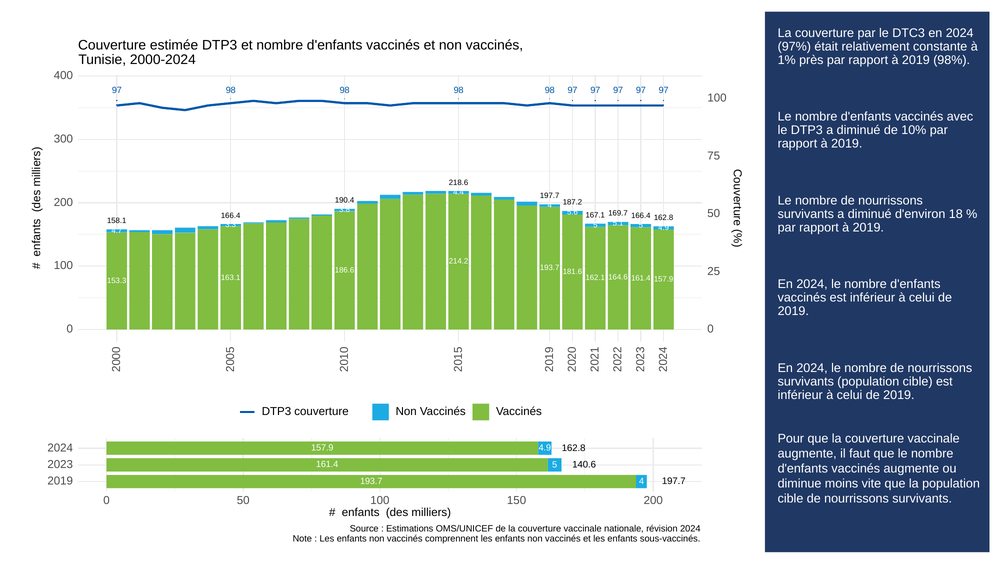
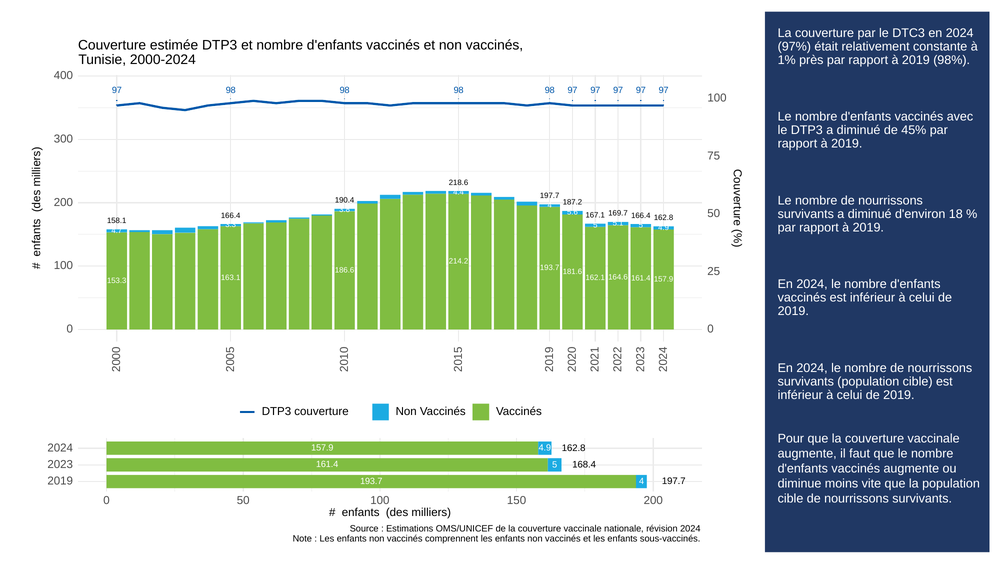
10%: 10% -> 45% (914, 130)
140.6: 140.6 -> 168.4 (584, 464)
